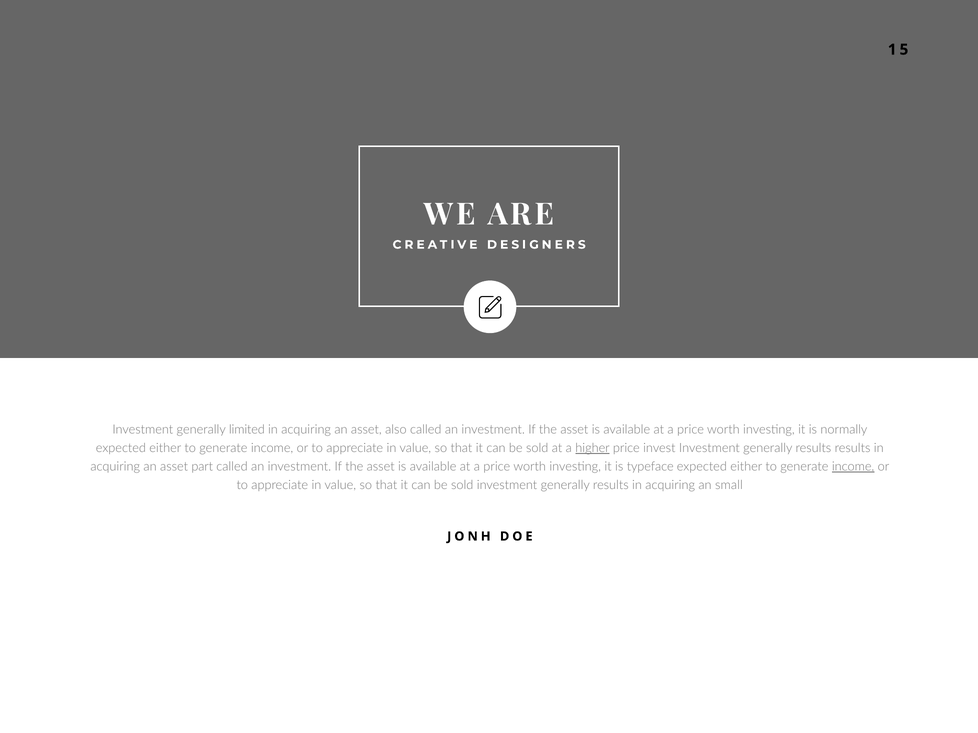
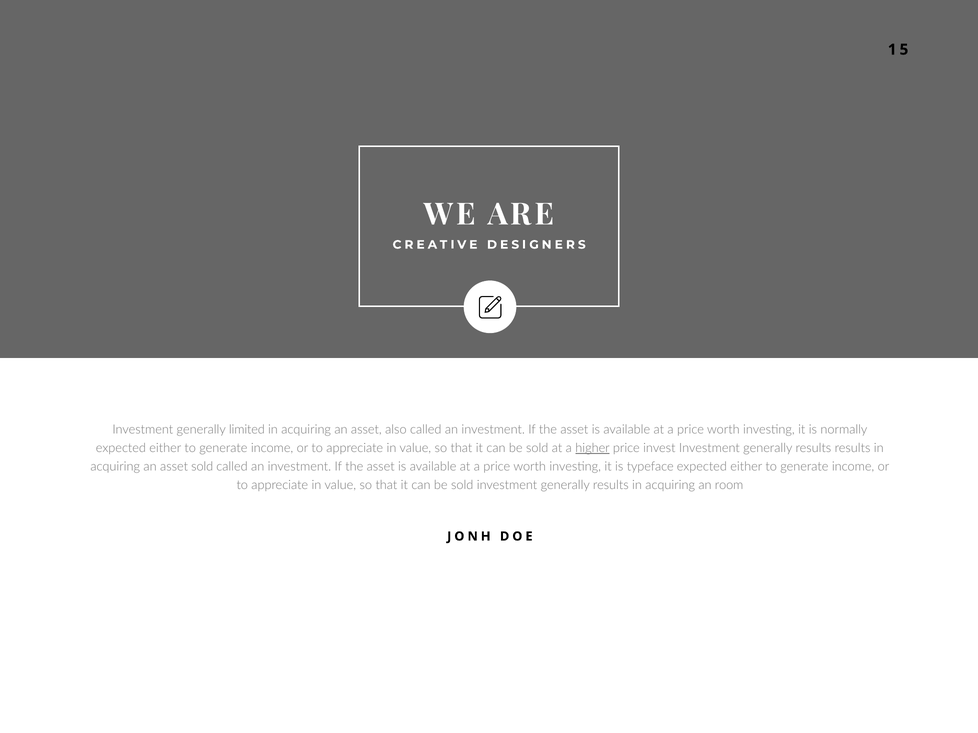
asset part: part -> sold (202, 467)
income underline: present -> none (853, 467)
small: small -> room (729, 485)
